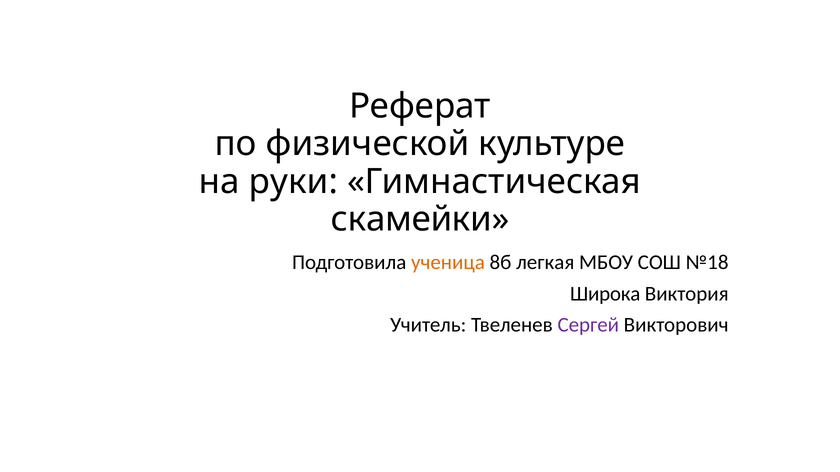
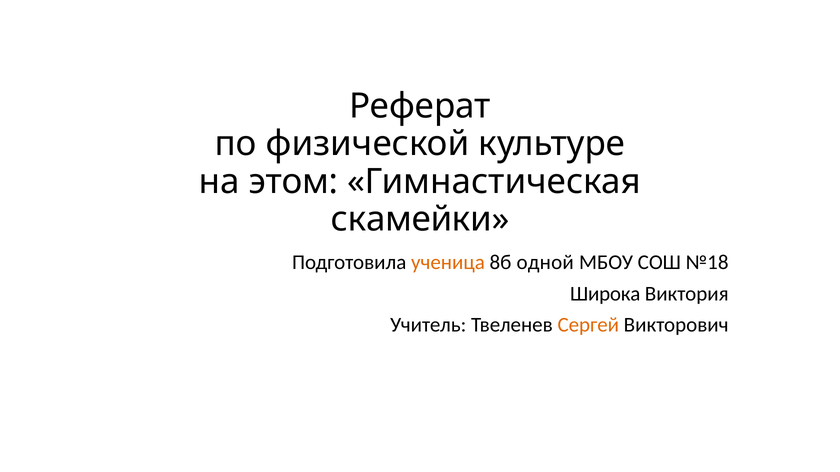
руки: руки -> этом (294, 182)
легкая: легкая -> одной (545, 263)
Сергей colour: purple -> orange (588, 325)
